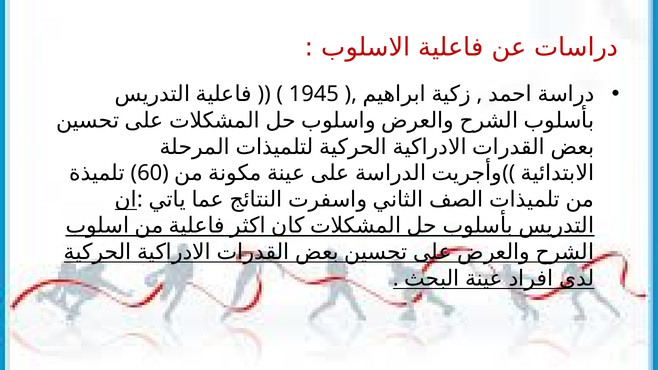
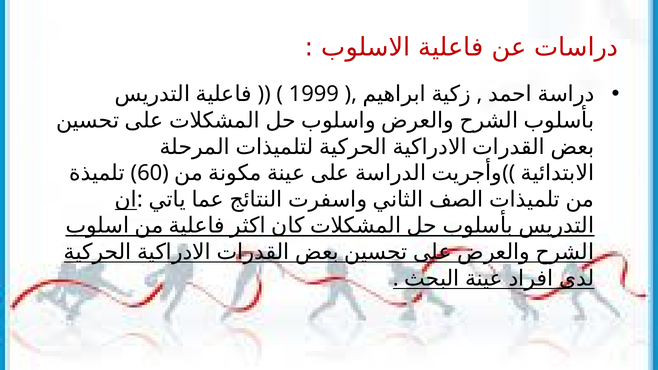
1945: 1945 -> 1999 (314, 94)
